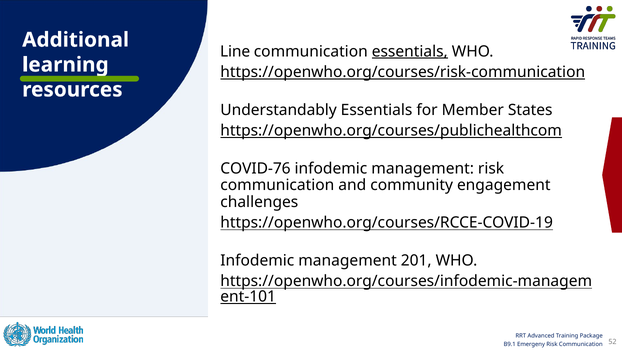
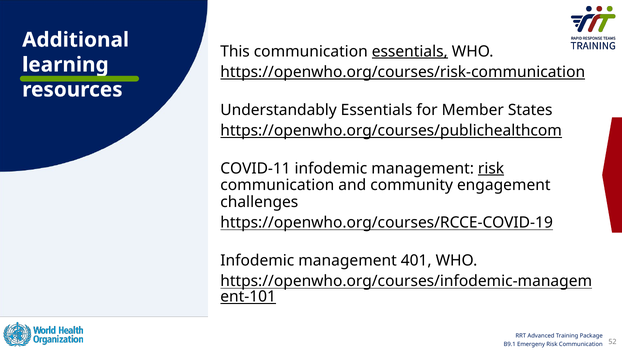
Line: Line -> This (235, 51)
COVID-76: COVID-76 -> COVID-11 (255, 168)
risk underline: none -> present (491, 168)
201: 201 -> 401 (416, 260)
